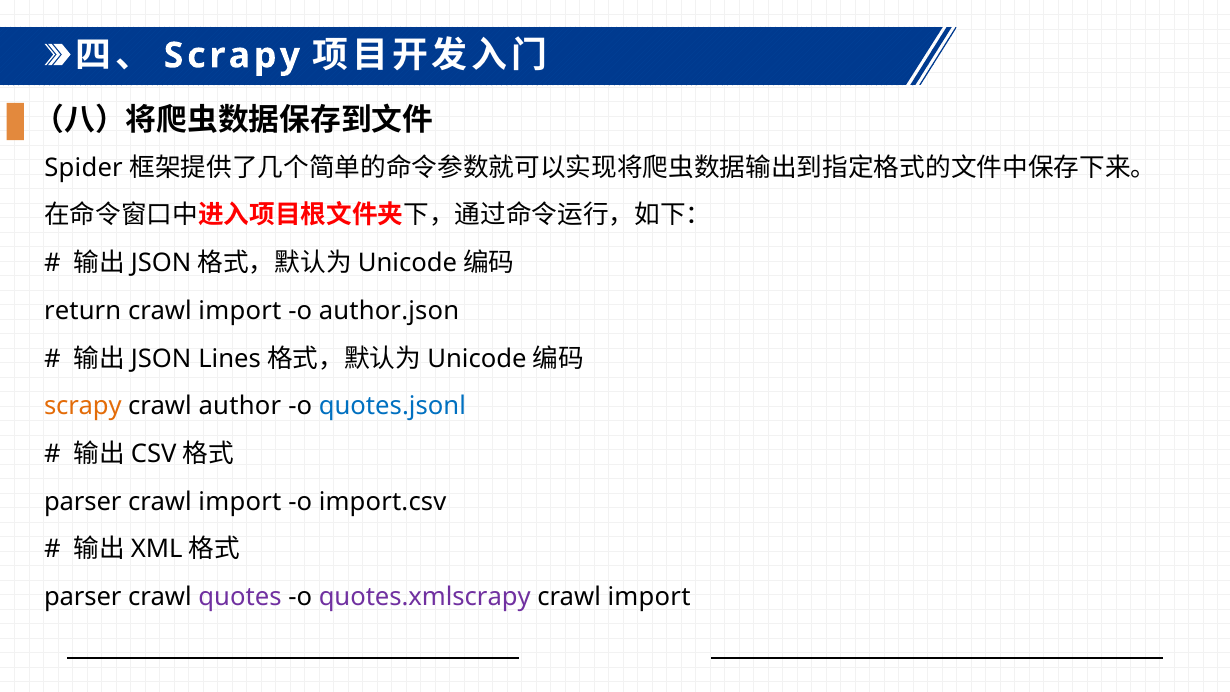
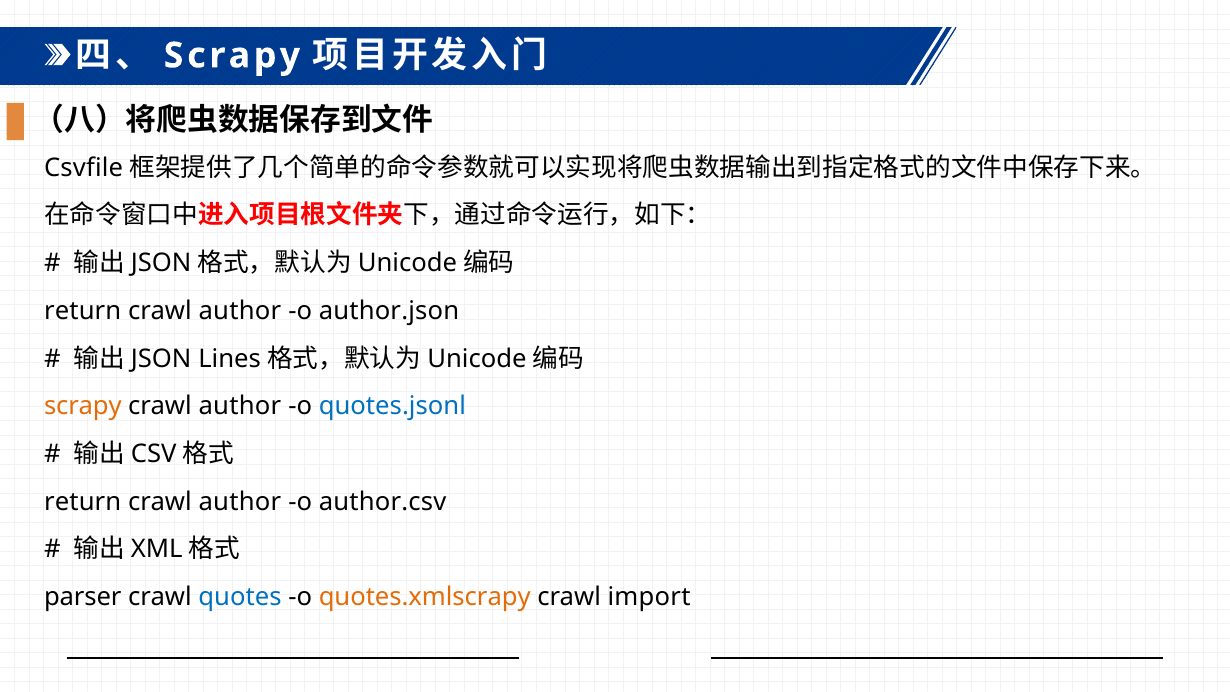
Spider: Spider -> Csvfile (84, 168)
import: import -> author (240, 311)
parser: parser -> return (83, 502)
import: import -> author (240, 502)
import.csv: import.csv -> author.csv (383, 502)
quotes colour: purple -> blue (240, 597)
quotes.xmlscrapy colour: purple -> orange (425, 597)
